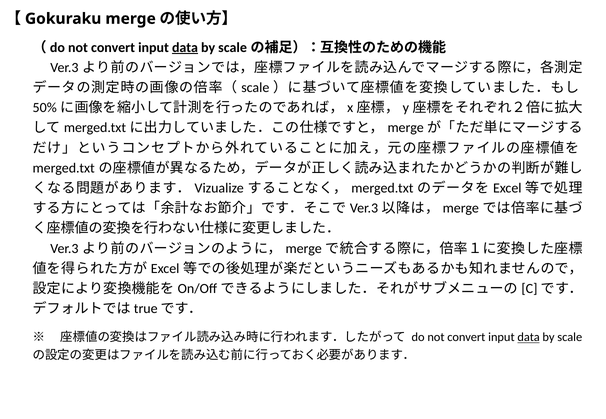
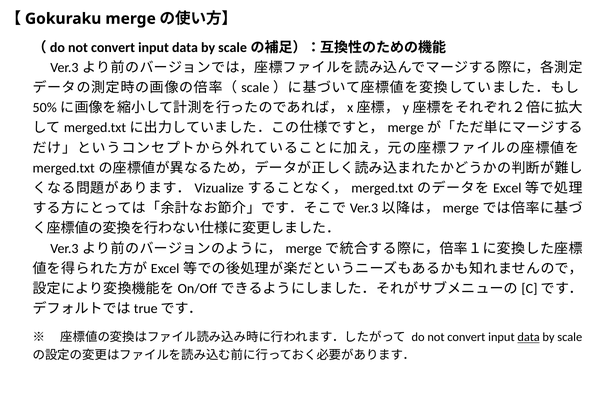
data underline: present -> none (185, 48)
